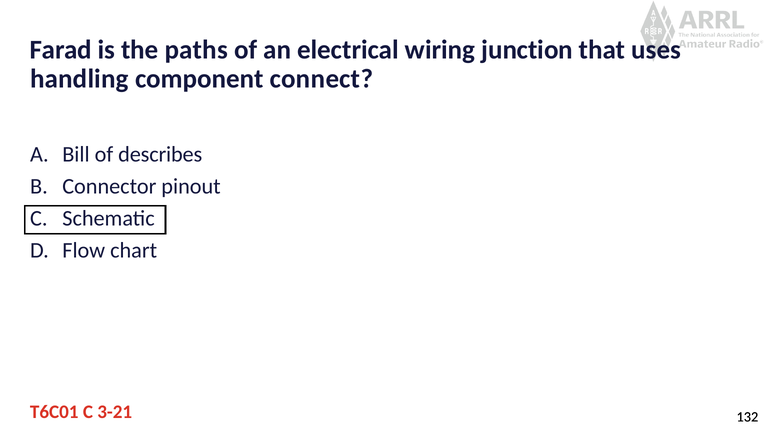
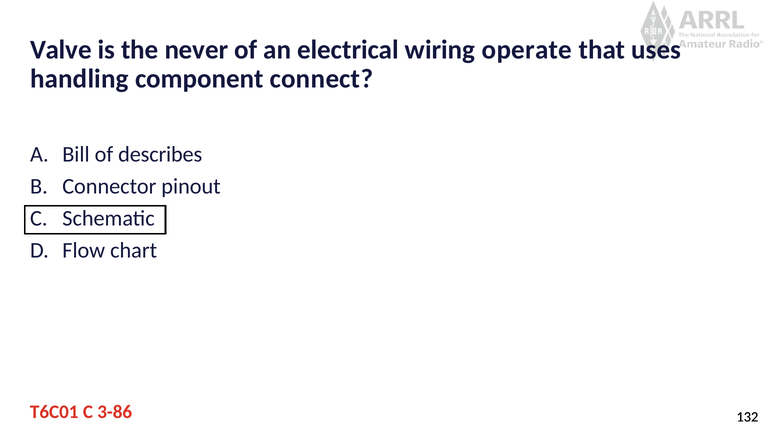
Farad: Farad -> Valve (61, 50)
paths: paths -> never (196, 50)
junction: junction -> operate (527, 50)
3-21: 3-21 -> 3-86 (115, 411)
